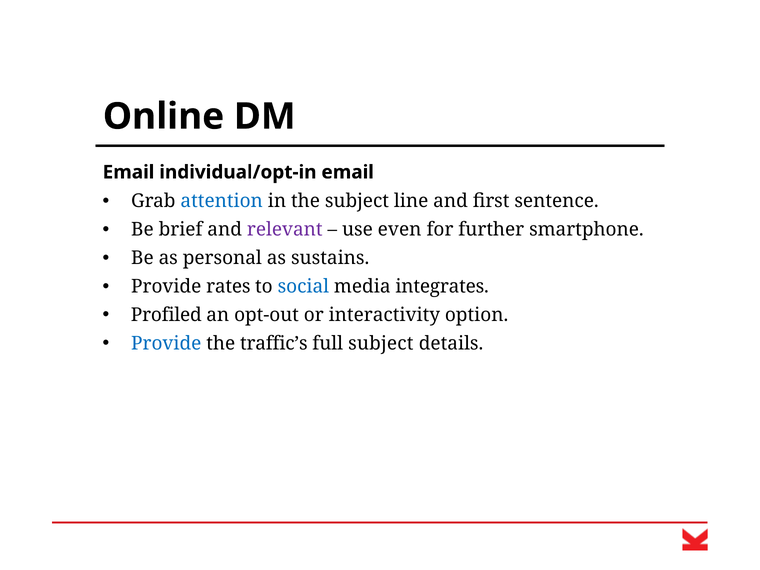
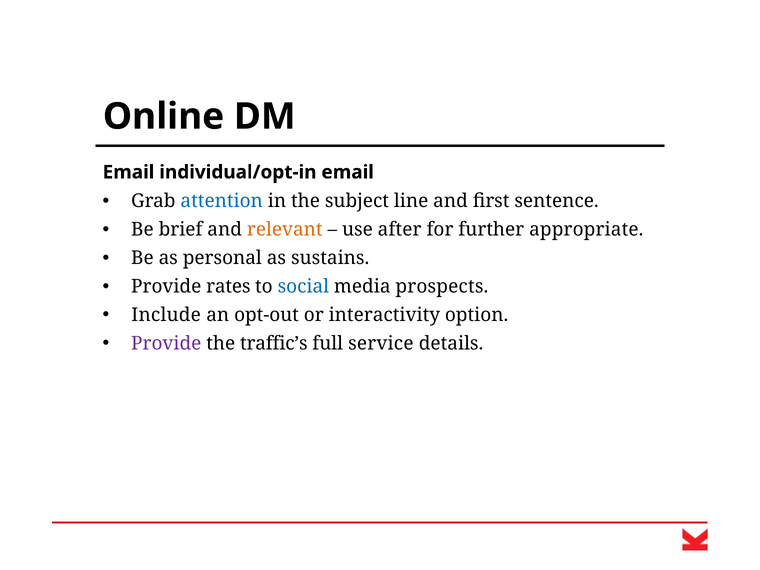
relevant colour: purple -> orange (285, 230)
even: even -> after (400, 230)
smartphone: smartphone -> appropriate (586, 230)
integrates: integrates -> prospects (442, 286)
Profiled: Profiled -> Include (166, 315)
Provide colour: blue -> purple (166, 343)
full subject: subject -> service (381, 343)
